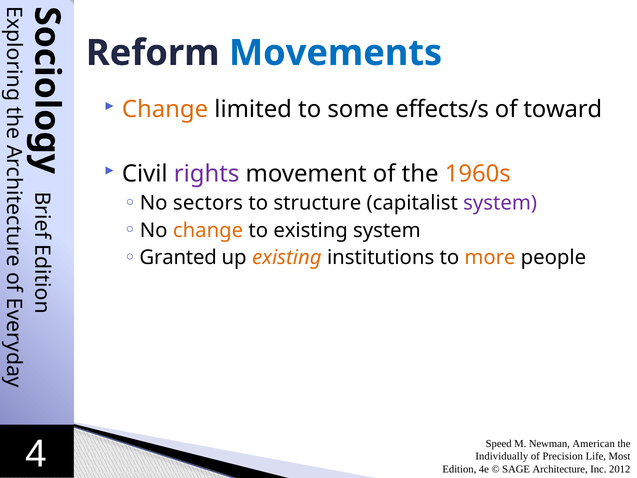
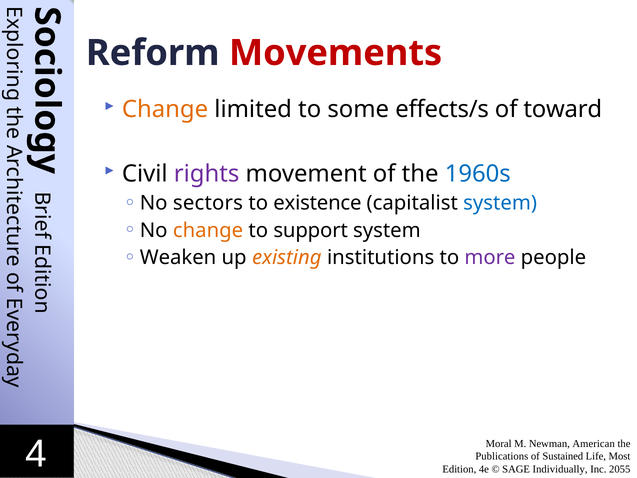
Movements colour: blue -> red (336, 53)
1960s colour: orange -> blue (478, 174)
structure: structure -> existence (317, 203)
system colour: purple -> blue (500, 203)
to existing: existing -> support (311, 230)
Granted: Granted -> Weaken (178, 258)
more colour: orange -> purple (490, 258)
Speed: Speed -> Moral (499, 443)
Individually: Individually -> Publications (502, 456)
Precision: Precision -> Sustained (563, 456)
Architecture: Architecture -> Individually (560, 469)
2012: 2012 -> 2055 (620, 469)
